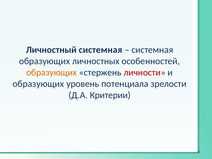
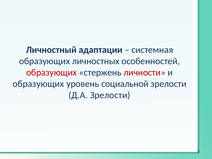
Личностный системная: системная -> адаптации (101, 50)
образующих colour: orange -> red (52, 72)
потенциала: потенциала -> социальной (125, 84)
Д.А Критерии: Критерии -> Зрелости (110, 95)
